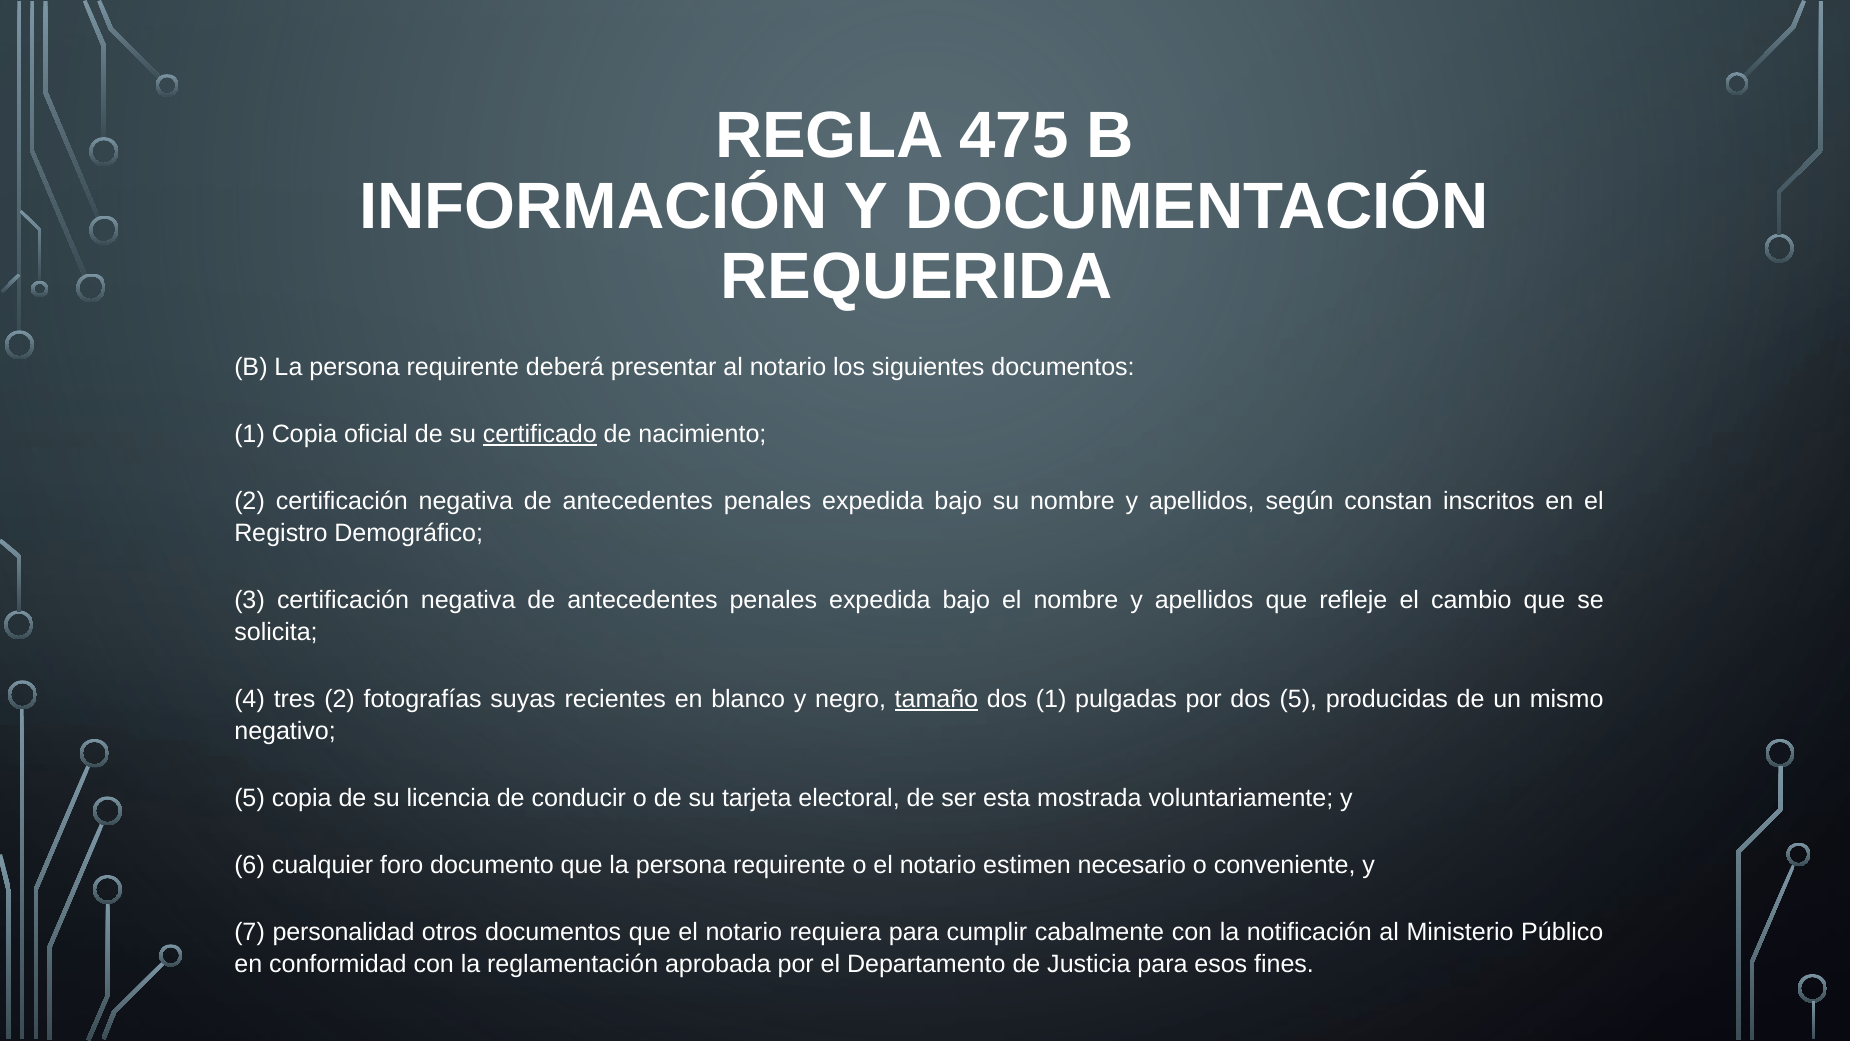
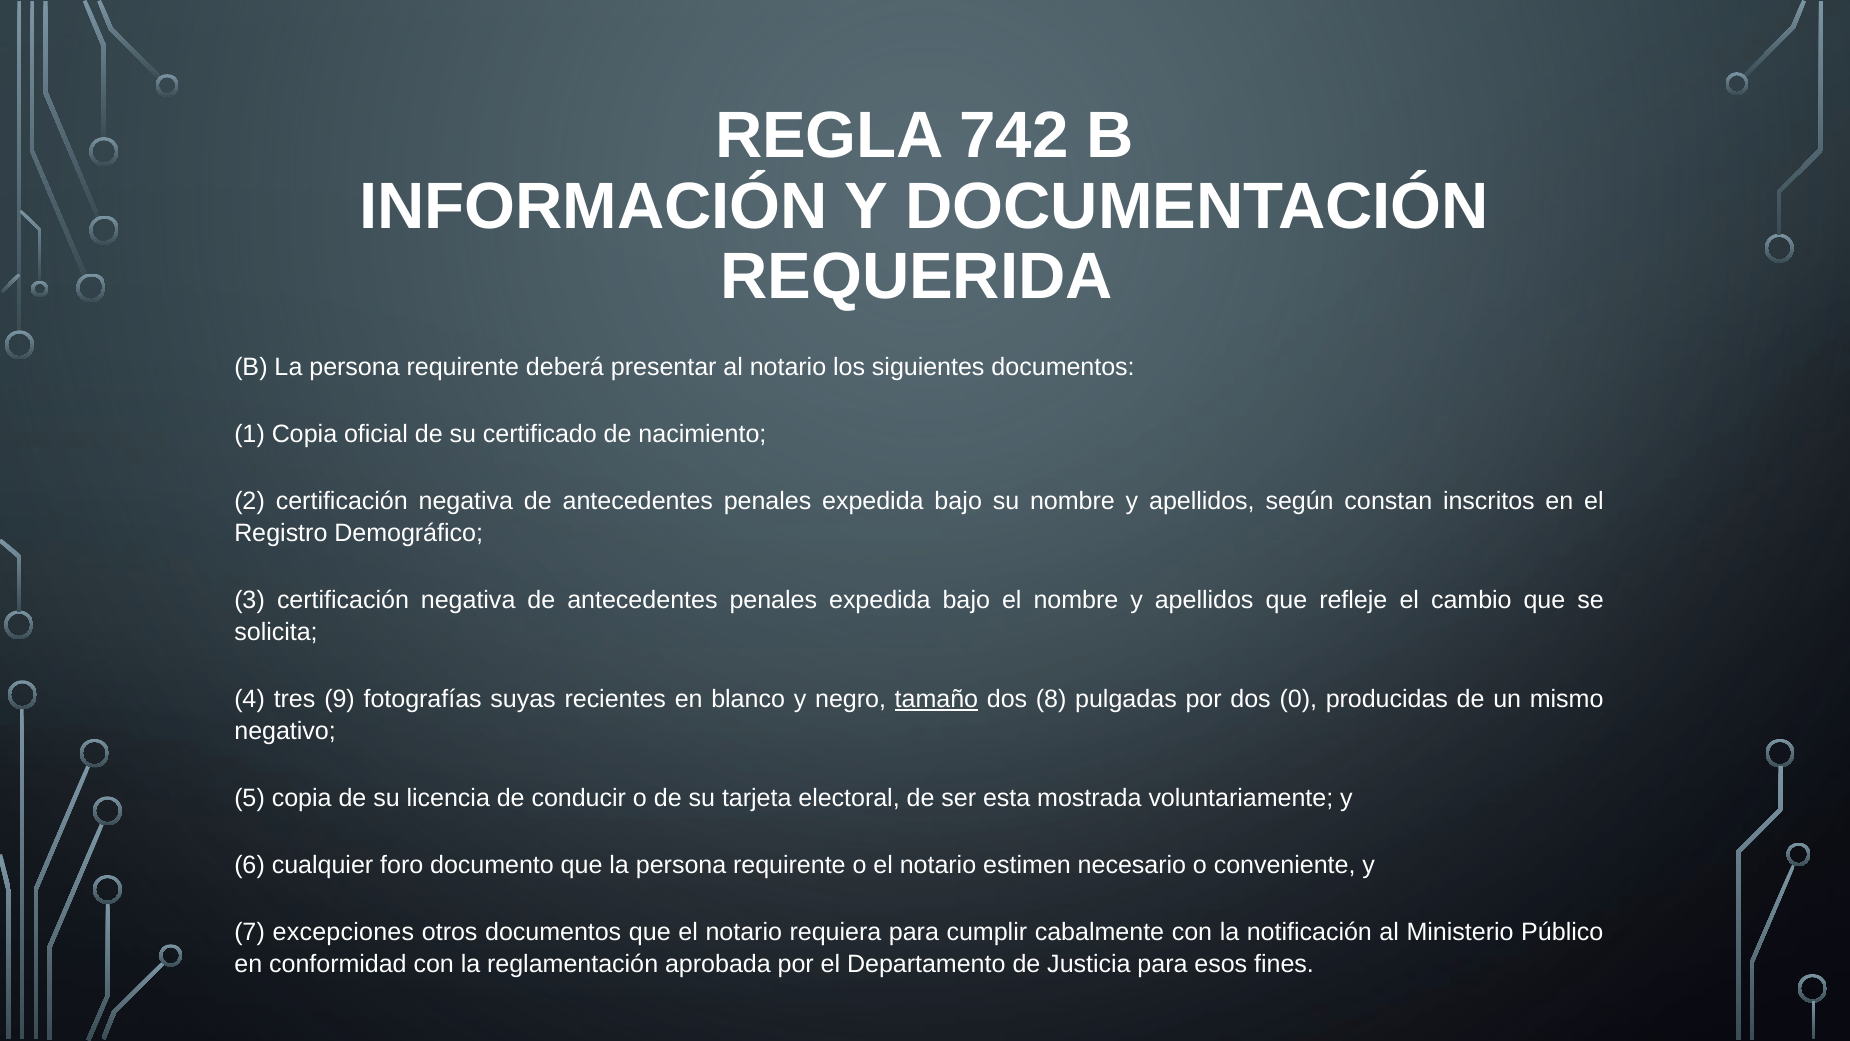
475: 475 -> 742 (1014, 136)
certificado underline: present -> none (540, 434)
tres 2: 2 -> 9 (340, 699)
dos 1: 1 -> 8 (1051, 699)
dos 5: 5 -> 0 (1298, 699)
personalidad: personalidad -> excepciones (343, 932)
